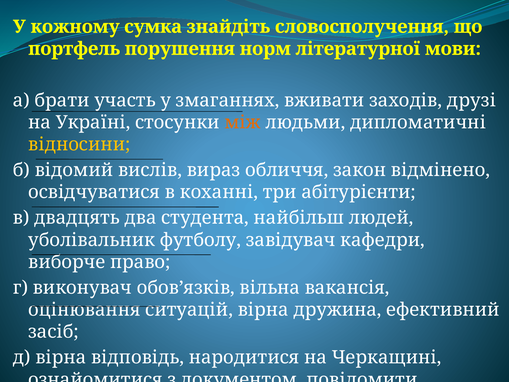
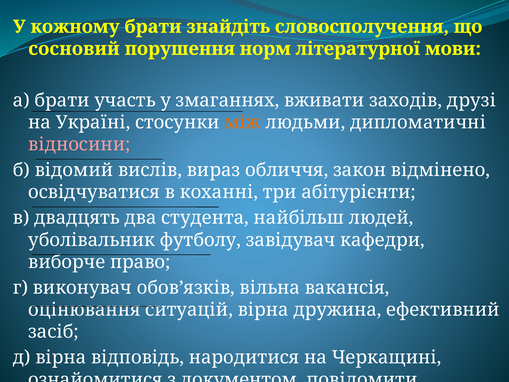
кожному сумка: сумка -> брати (153, 27)
портфель: портфель -> сосновий (74, 49)
відносини colour: yellow -> pink (79, 144)
